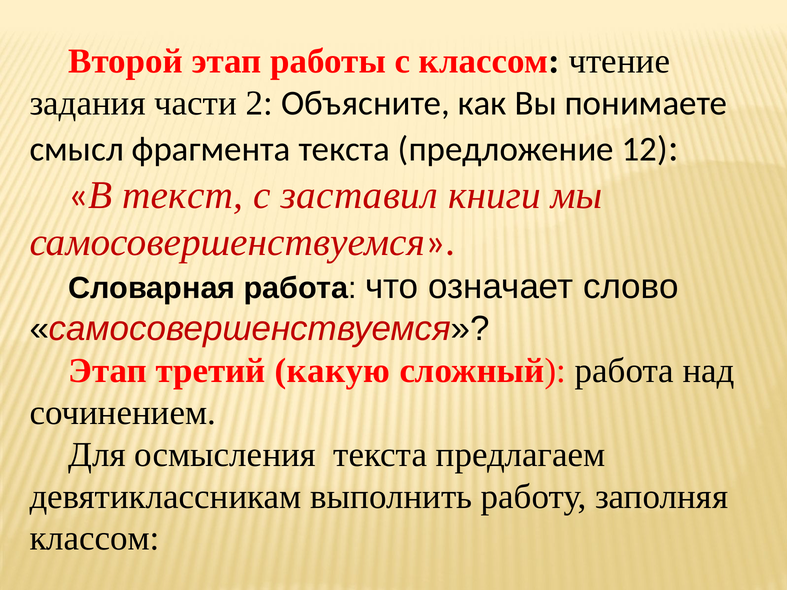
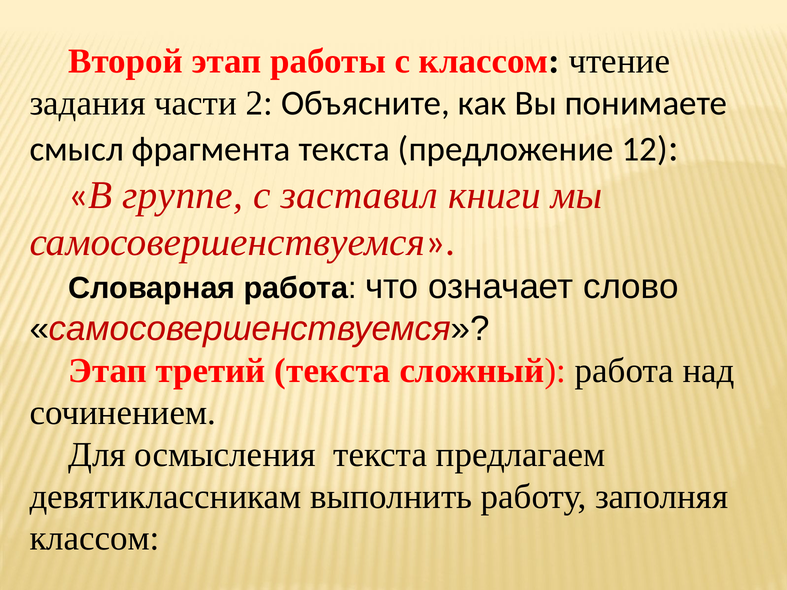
текст: текст -> группе (183, 195)
третий какую: какую -> текста (332, 371)
